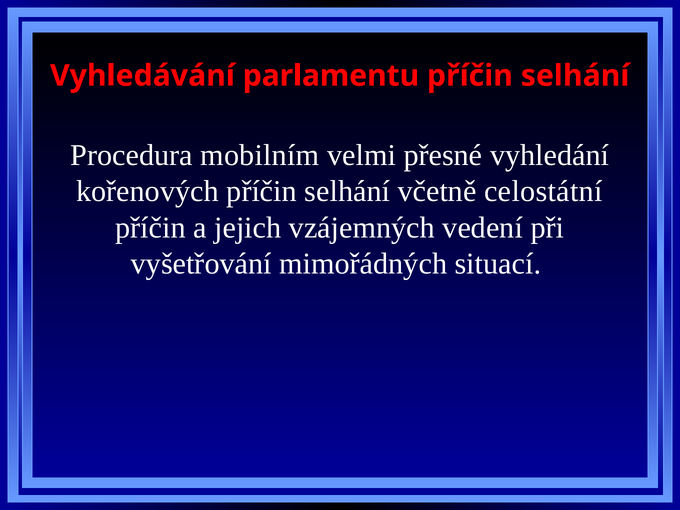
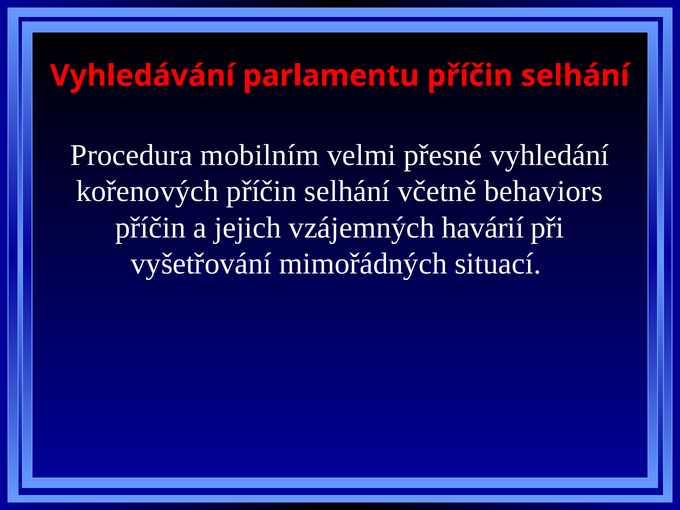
celostátní: celostátní -> behaviors (544, 191)
vedení: vedení -> havárií (483, 228)
